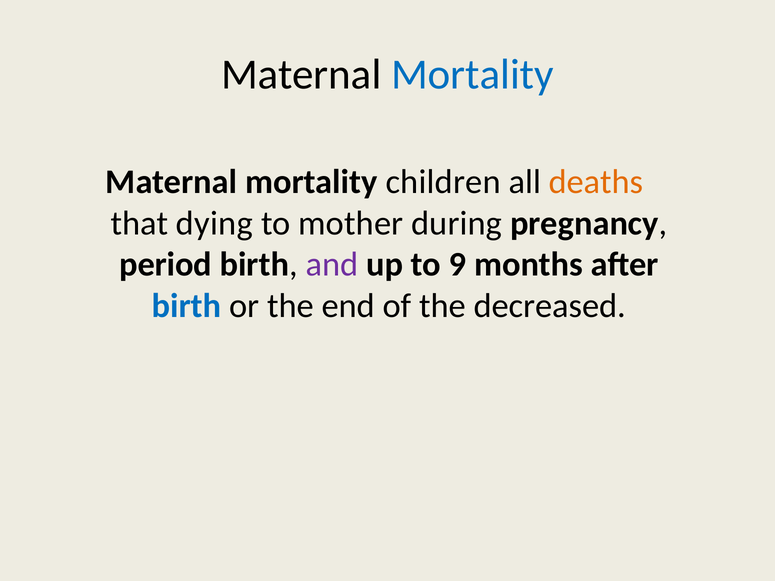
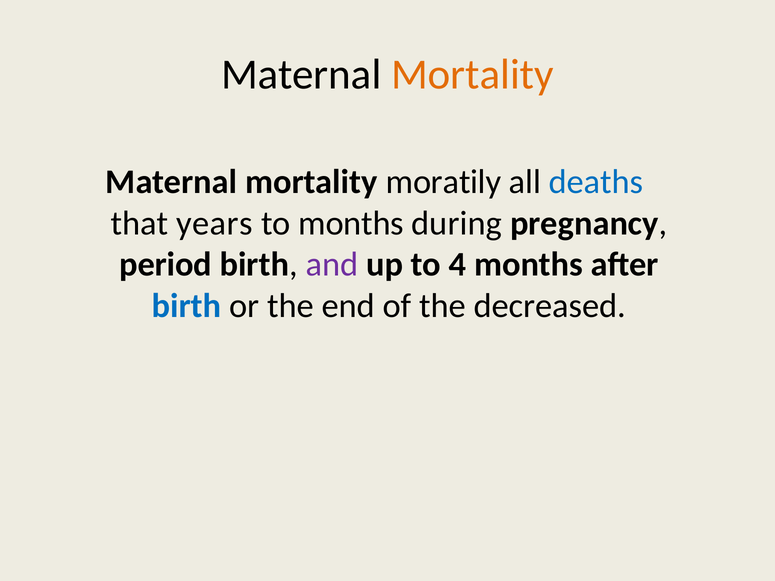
Mortality colour: blue -> orange (472, 75)
children: children -> moratily (443, 182)
deaths colour: orange -> blue (596, 182)
dying: dying -> years (214, 223)
to mother: mother -> months (351, 223)
9: 9 -> 4 (457, 265)
